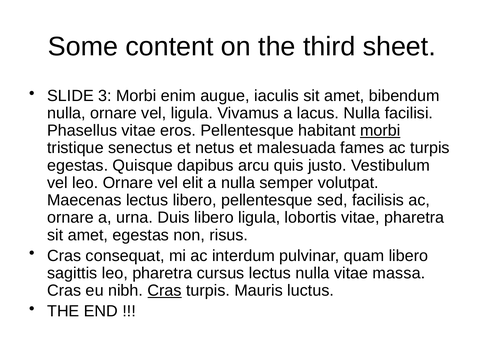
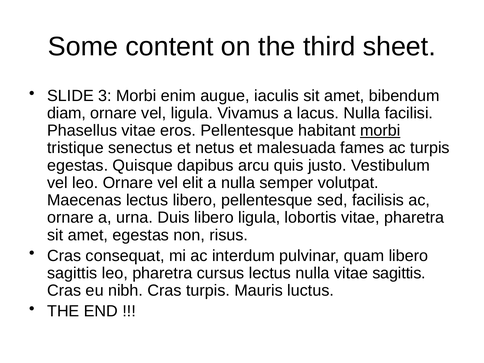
nulla: nulla -> diam (67, 113)
vitae massa: massa -> sagittis (399, 273)
Cras underline: present -> none (165, 291)
